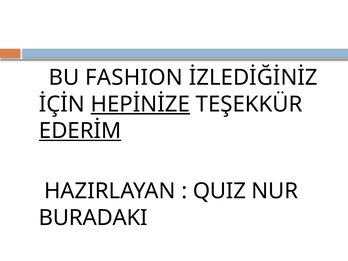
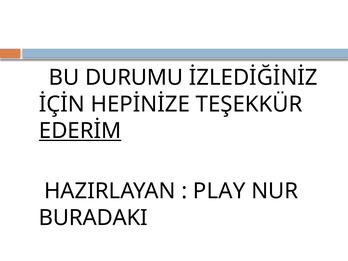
FASHION: FASHION -> DURUMU (134, 78)
HEPİNİZE underline: present -> none (140, 104)
QUIZ: QUIZ -> PLAY (219, 191)
